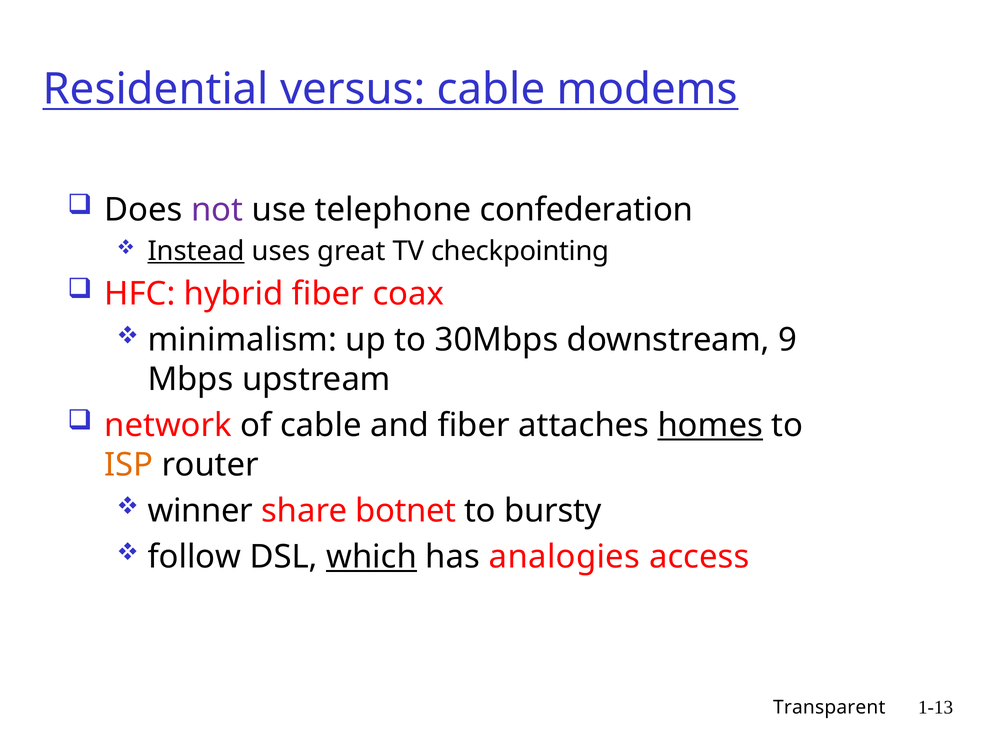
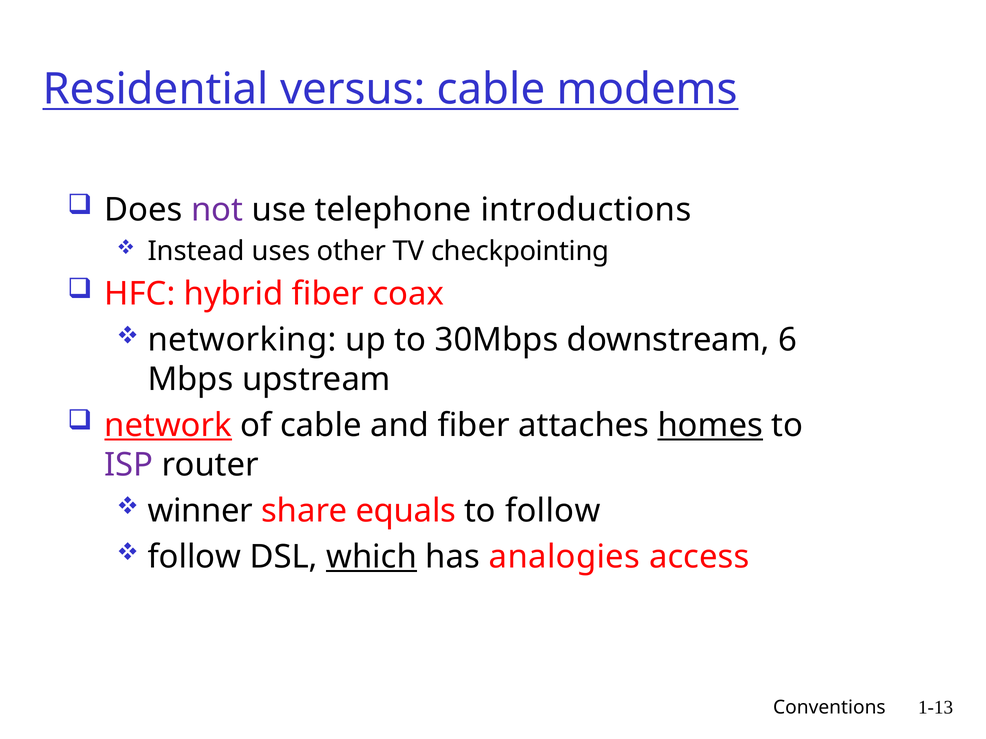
confederation: confederation -> introductions (586, 210)
Instead underline: present -> none (196, 251)
great: great -> other (352, 251)
minimalism: minimalism -> networking (242, 340)
9: 9 -> 6 (787, 340)
network underline: none -> present (168, 426)
ISP colour: orange -> purple (129, 465)
botnet: botnet -> equals (406, 511)
to bursty: bursty -> follow (553, 511)
Transparent: Transparent -> Conventions (829, 708)
